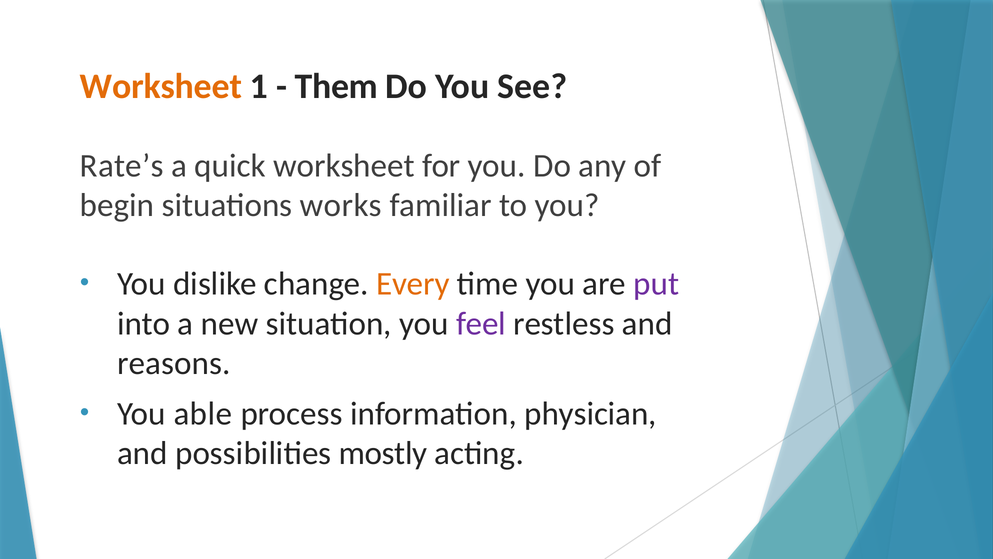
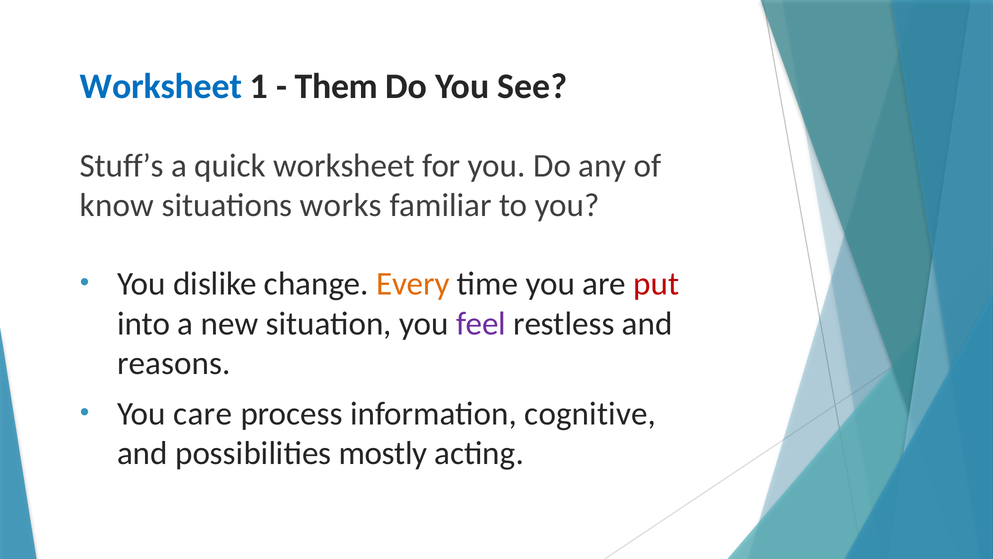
Worksheet colour: orange -> blue (161, 87)
Rate’s: Rate’s -> Stuff’s (122, 166)
begin: begin -> know (117, 205)
put colour: purple -> red (656, 284)
able: able -> care (203, 413)
physician: physician -> cognitive (590, 413)
